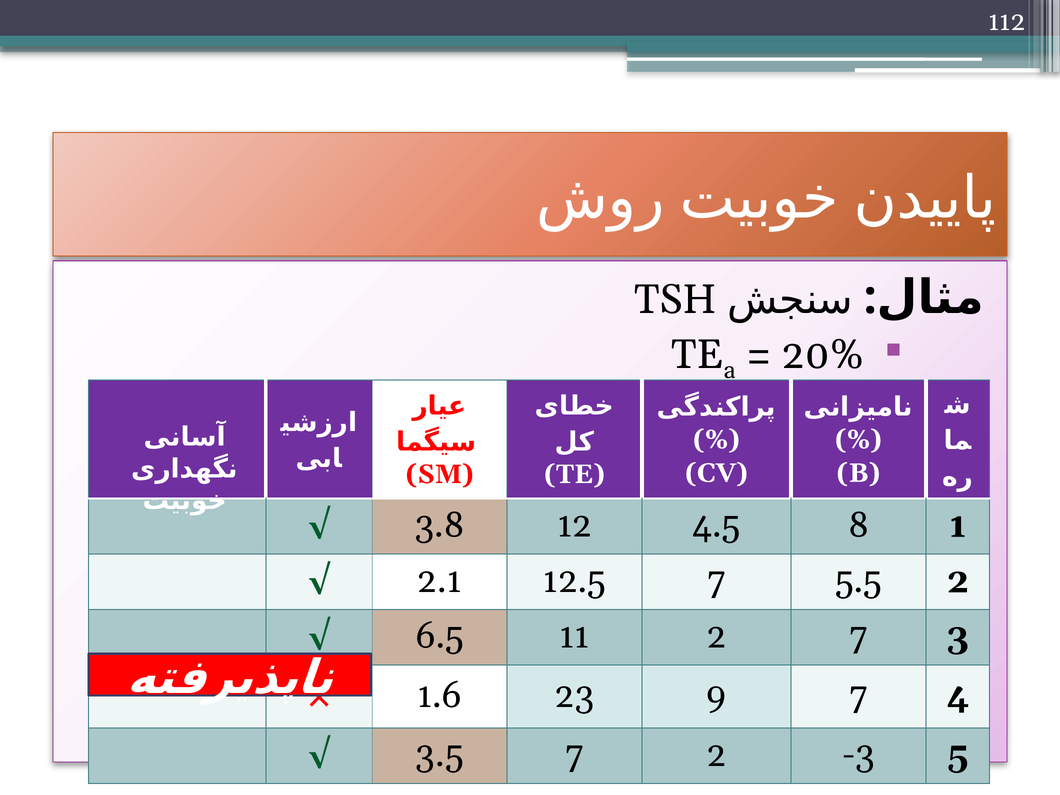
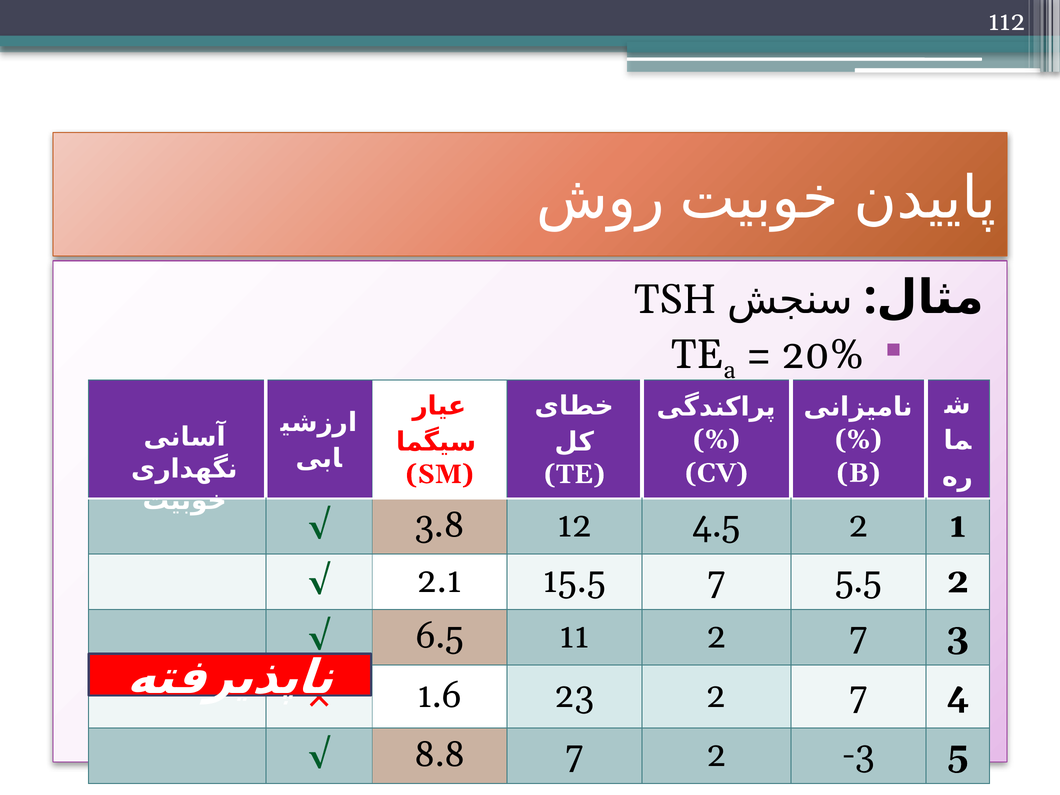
4.5 8: 8 -> 2 (859, 525)
12.5: 12.5 -> 15.5 (574, 581)
23 9: 9 -> 2 (716, 695)
3.5: 3.5 -> 8.8 (440, 755)
